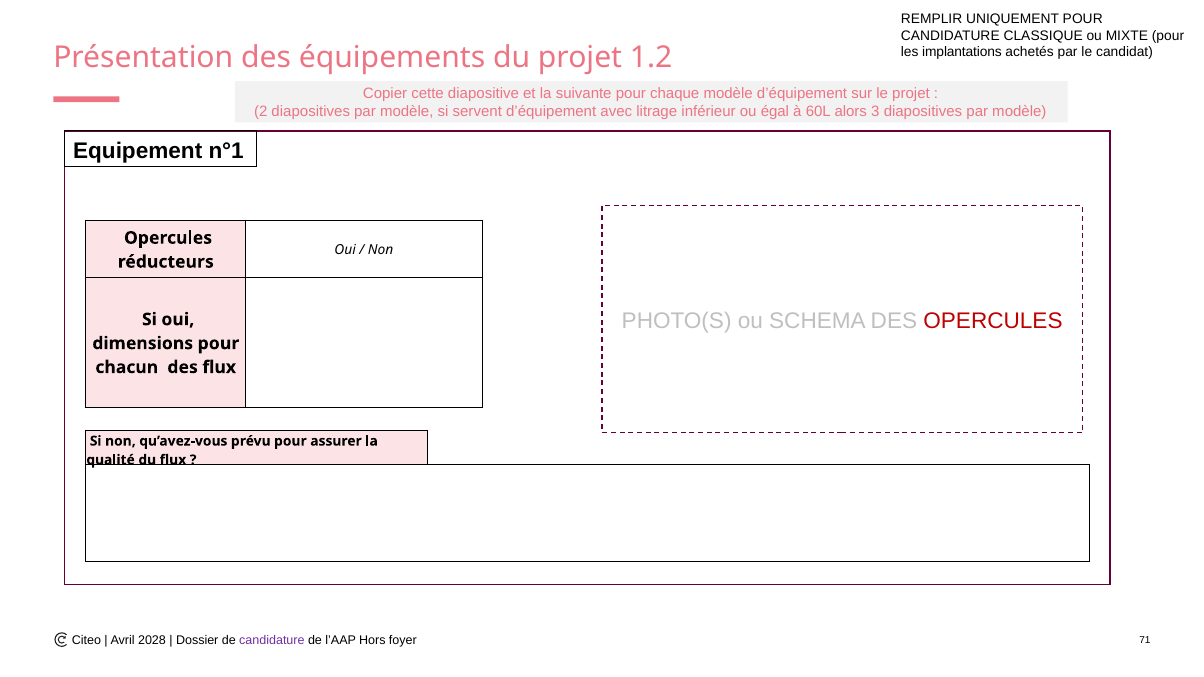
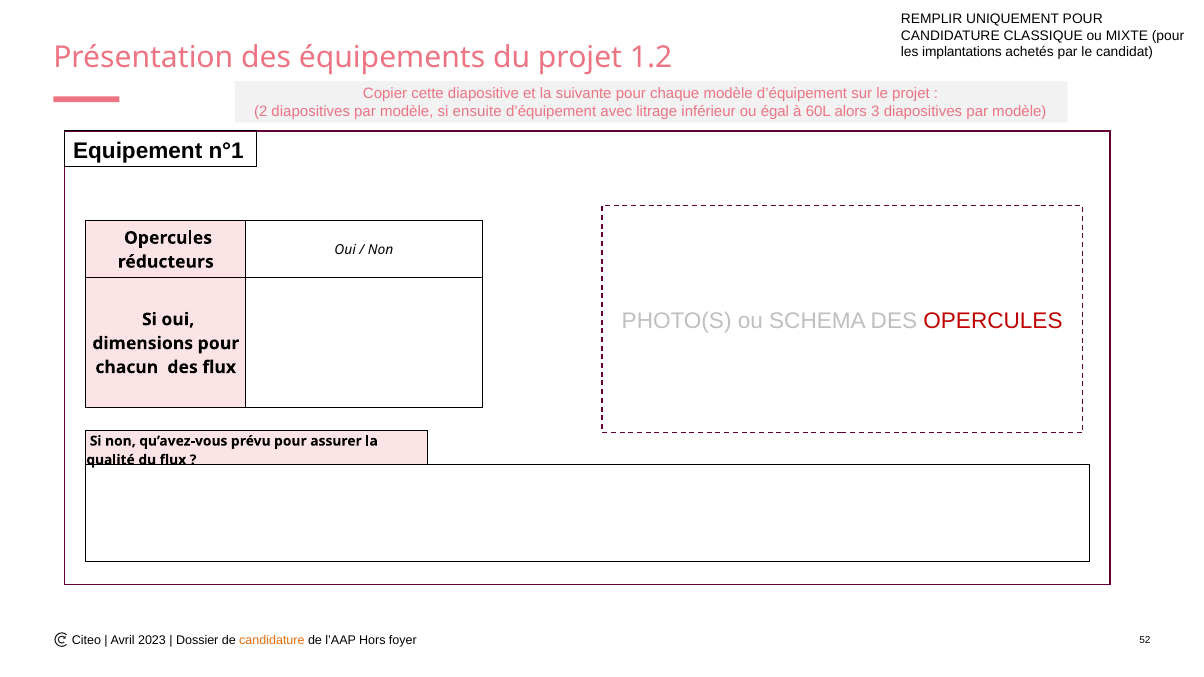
servent: servent -> ensuite (477, 112)
2028: 2028 -> 2023 (152, 641)
candidature colour: purple -> orange (272, 641)
71: 71 -> 52 (1145, 640)
